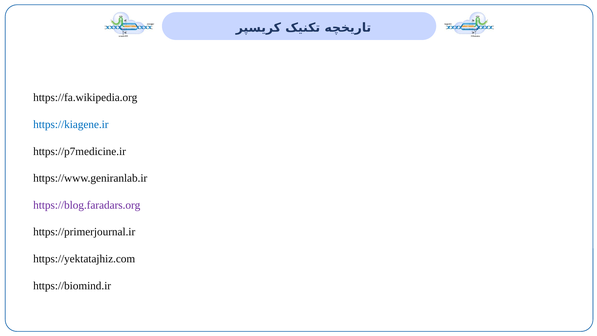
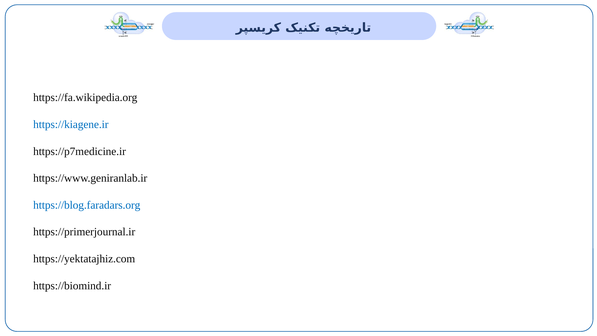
https://blog.faradars.org colour: purple -> blue (87, 205)
